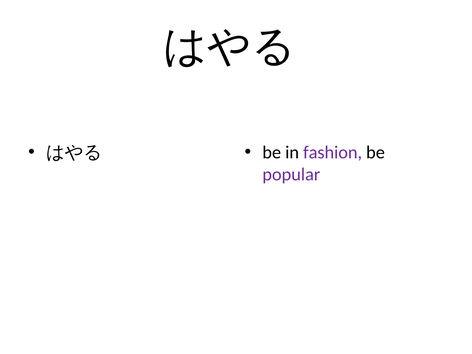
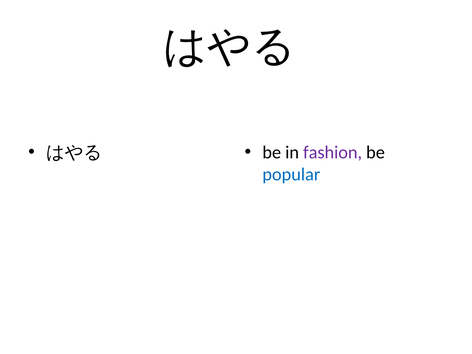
popular colour: purple -> blue (291, 174)
